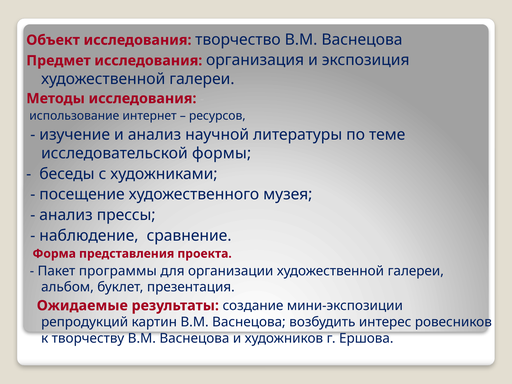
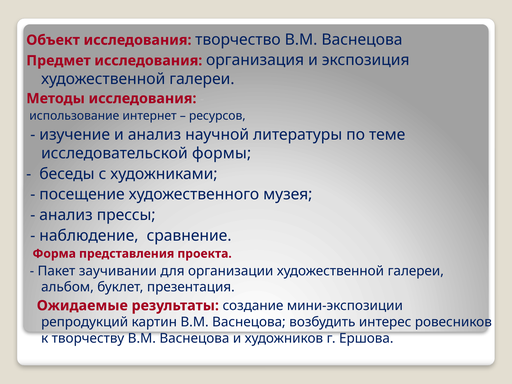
программы: программы -> заучивании (118, 271)
